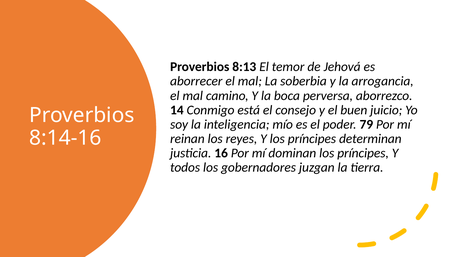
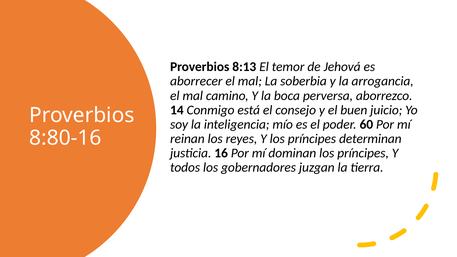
79: 79 -> 60 (366, 124)
8:14-16: 8:14-16 -> 8:80-16 (65, 138)
